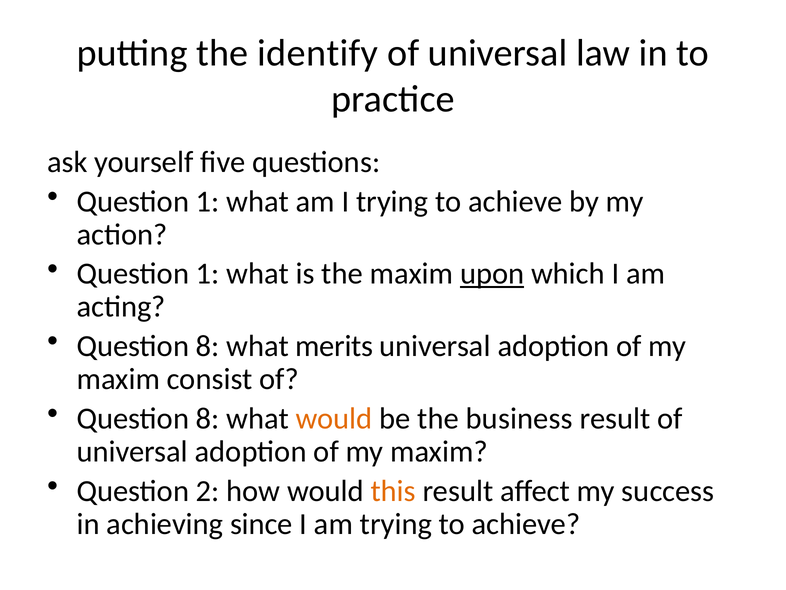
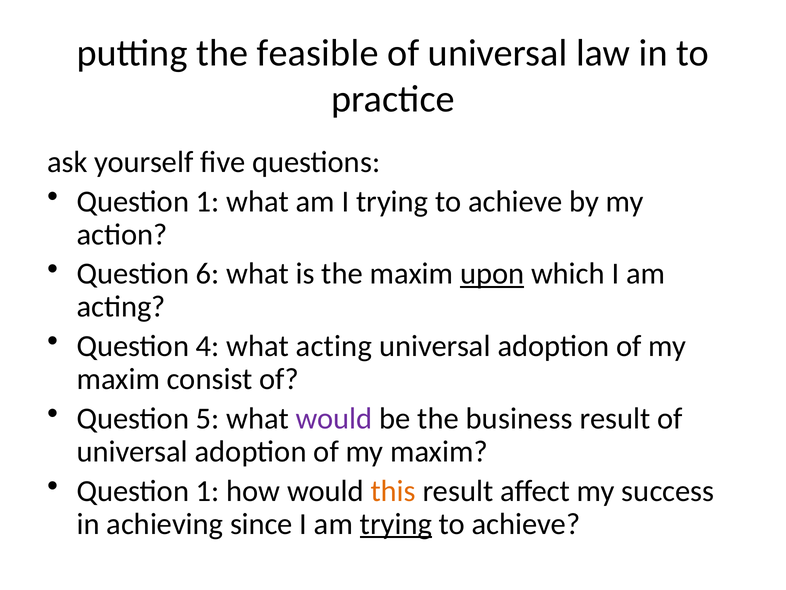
identify: identify -> feasible (318, 53)
1: 1 -> 6 (208, 274)
8: 8 -> 4 (208, 346)
what merits: merits -> acting (334, 346)
8: 8 -> 5 (208, 418)
would colour: orange -> purple (334, 418)
2: 2 -> 1 (208, 491)
trying underline: none -> present (396, 524)
